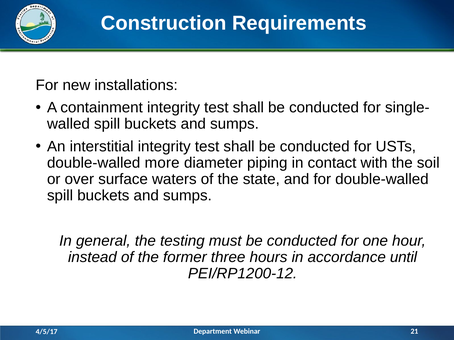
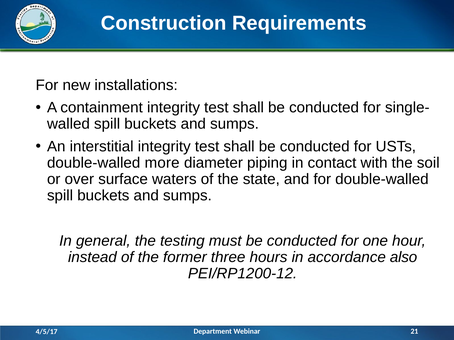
until: until -> also (404, 257)
